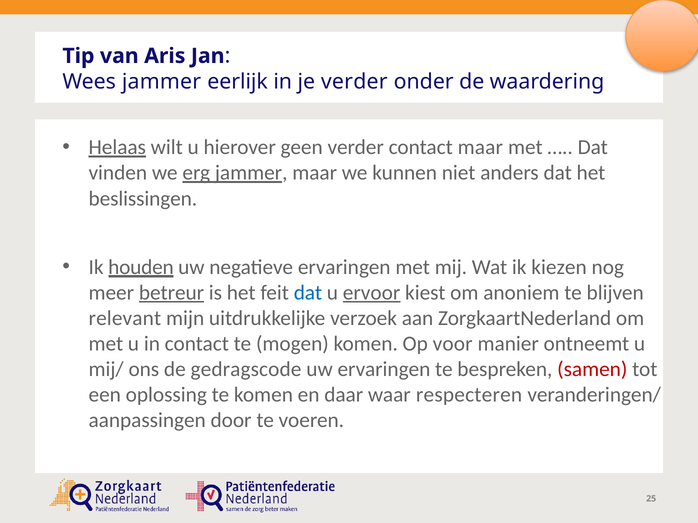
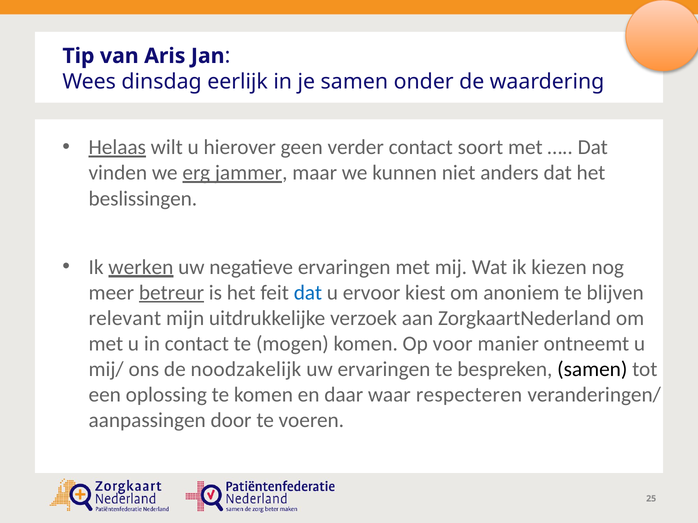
Wees jammer: jammer -> dinsdag (162, 82)
je verder: verder -> samen (354, 82)
contact maar: maar -> soort (480, 148)
houden: houden -> werken (141, 267)
ervoor underline: present -> none (372, 293)
gedragscode: gedragscode -> noodzakelijk (246, 370)
samen colour: red -> black (592, 370)
